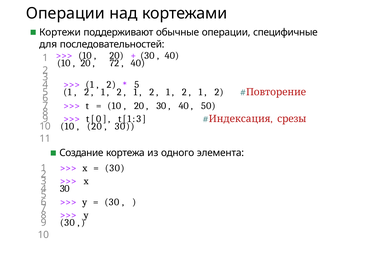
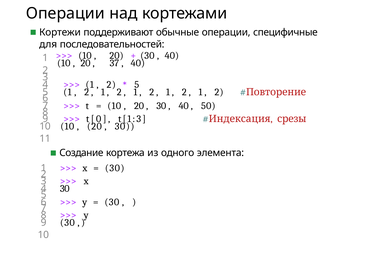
72: 72 -> 37 (114, 63)
